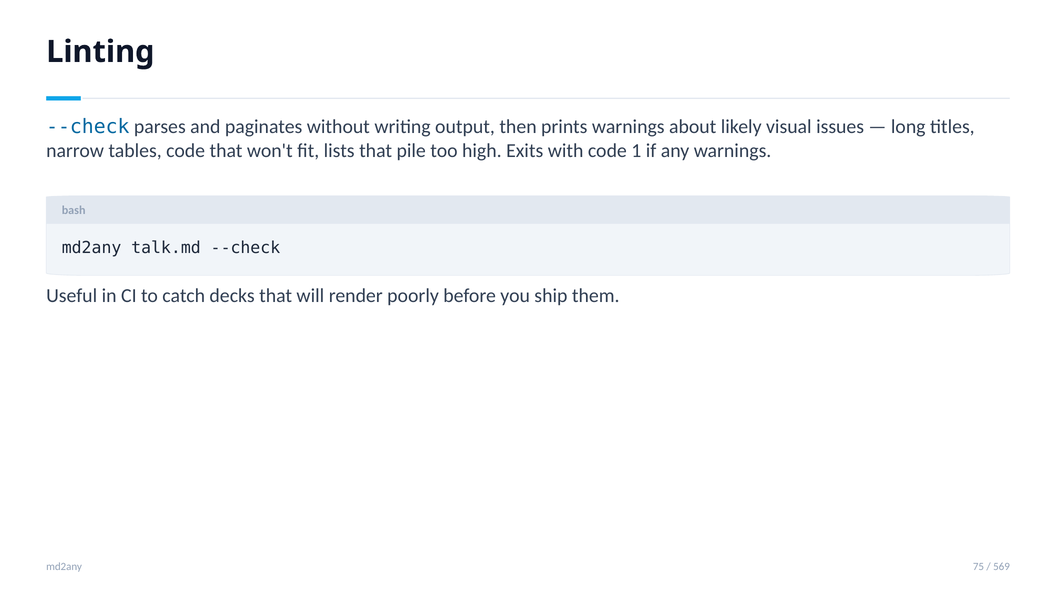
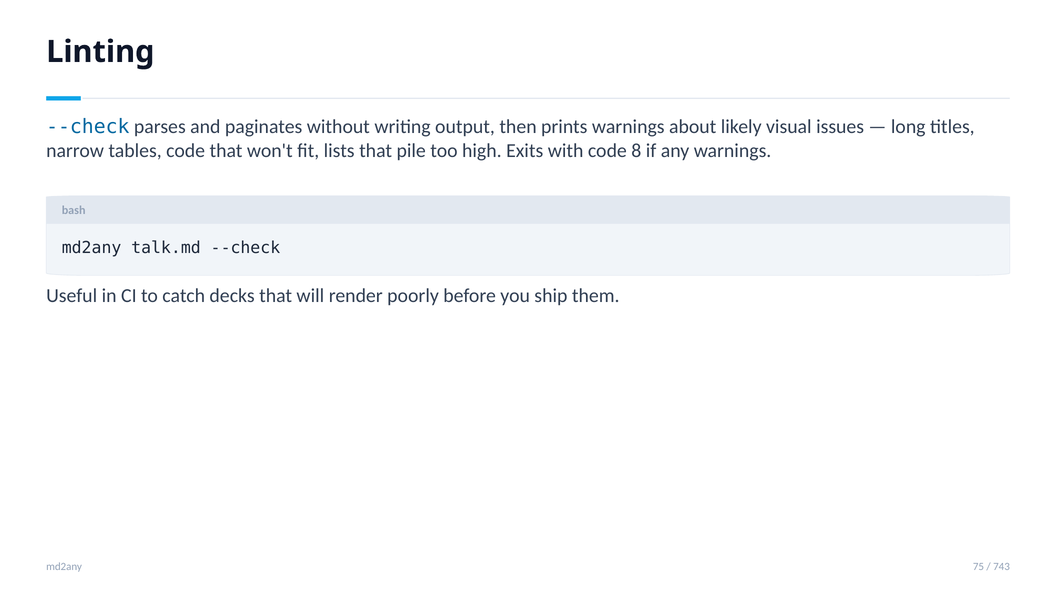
1: 1 -> 8 (636, 150)
569: 569 -> 743 (1001, 567)
